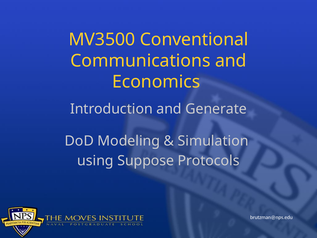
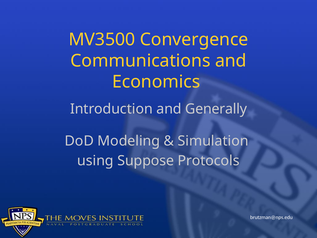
Conventional: Conventional -> Convergence (194, 40)
Generate: Generate -> Generally (216, 109)
